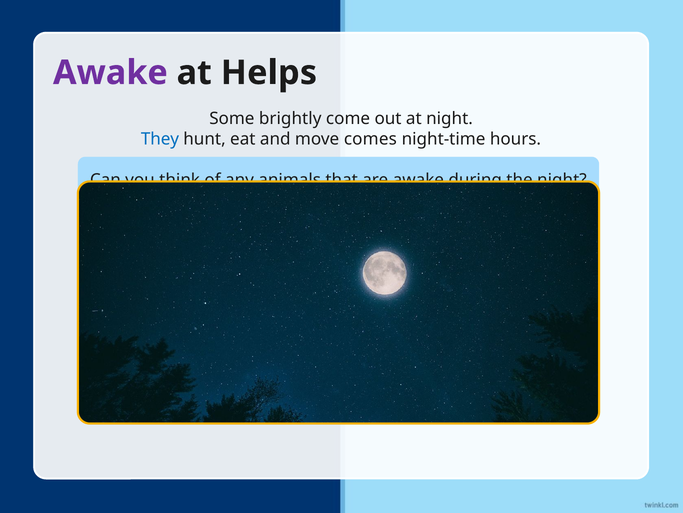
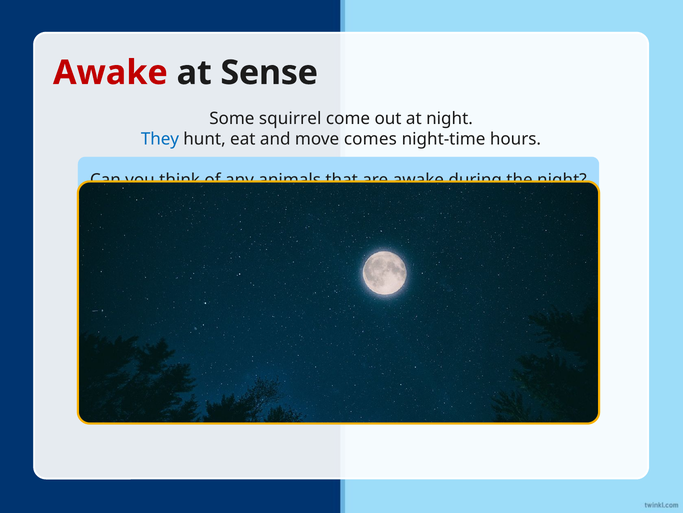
Awake colour: purple -> red (110, 73)
Helps: Helps -> Sense (269, 73)
brightly: brightly -> squirrel (290, 118)
